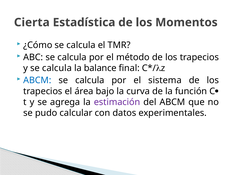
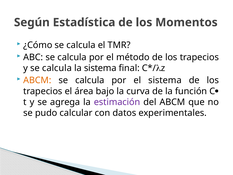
Cierta: Cierta -> Según (32, 22)
la balance: balance -> sistema (100, 68)
ABCM colour: blue -> orange (37, 80)
